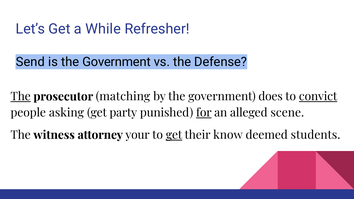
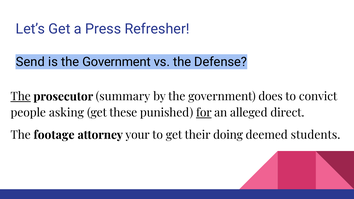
While: While -> Press (103, 29)
matching: matching -> summary (123, 97)
convict underline: present -> none (318, 97)
party: party -> these (123, 113)
scene: scene -> direct (287, 113)
witness: witness -> footage (54, 135)
get underline: present -> none (174, 135)
know: know -> doing (228, 135)
